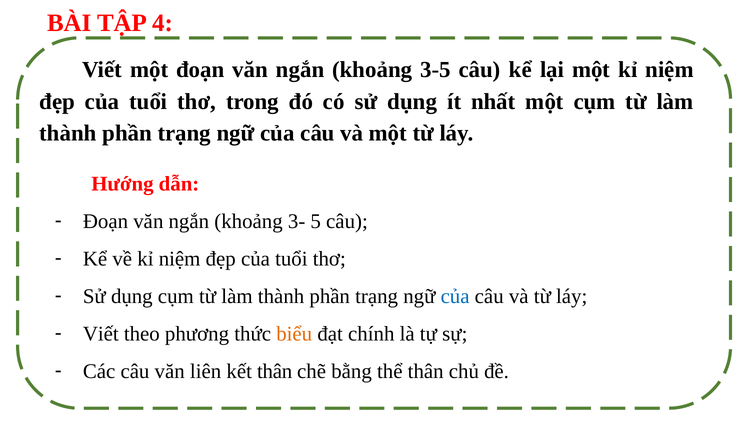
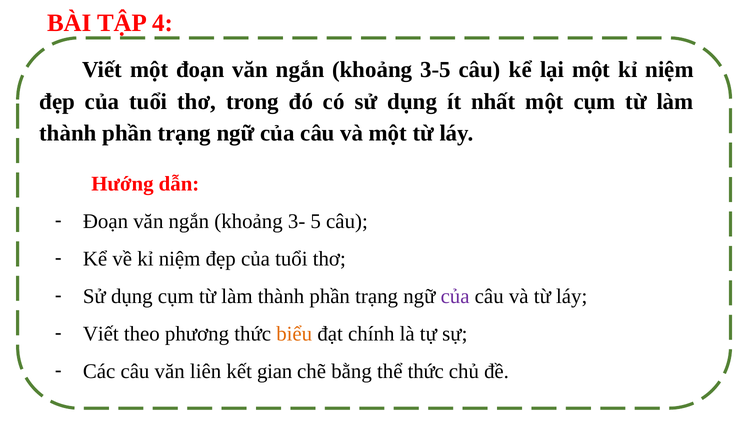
của colour: blue -> purple (455, 296)
kết thân: thân -> gian (275, 371)
thể thân: thân -> thức (426, 371)
